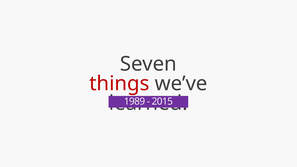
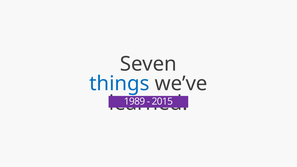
things colour: red -> blue (119, 84)
